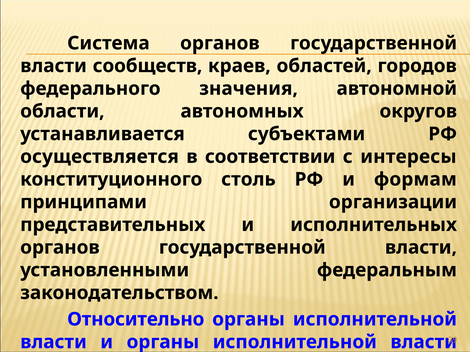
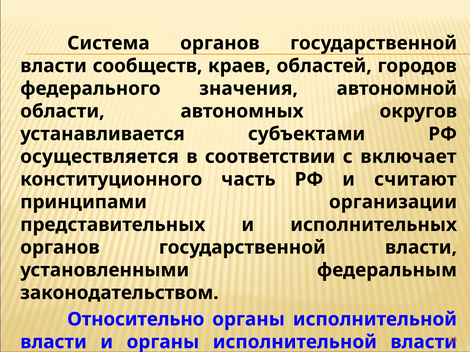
интересы: интересы -> включает (408, 157)
столь: столь -> часть (248, 180)
формам: формам -> считают (415, 180)
